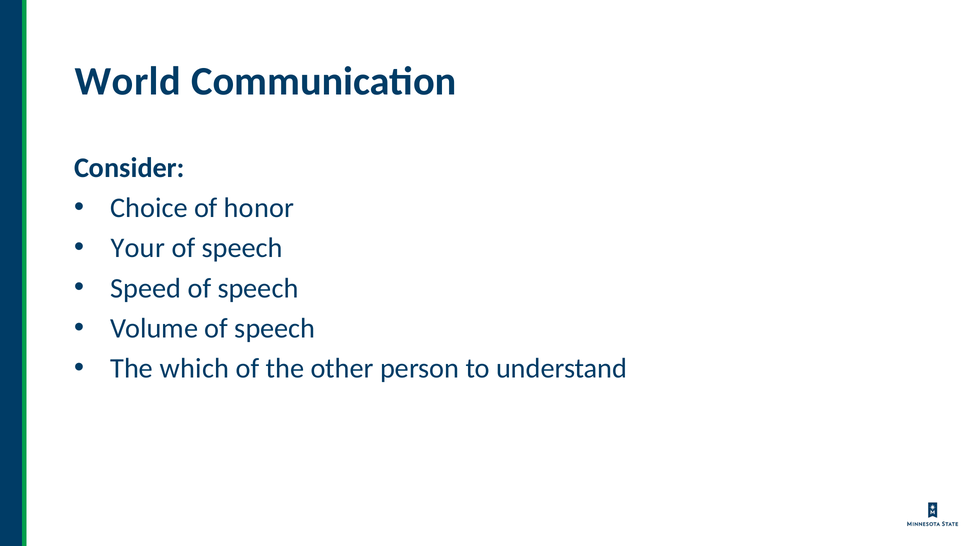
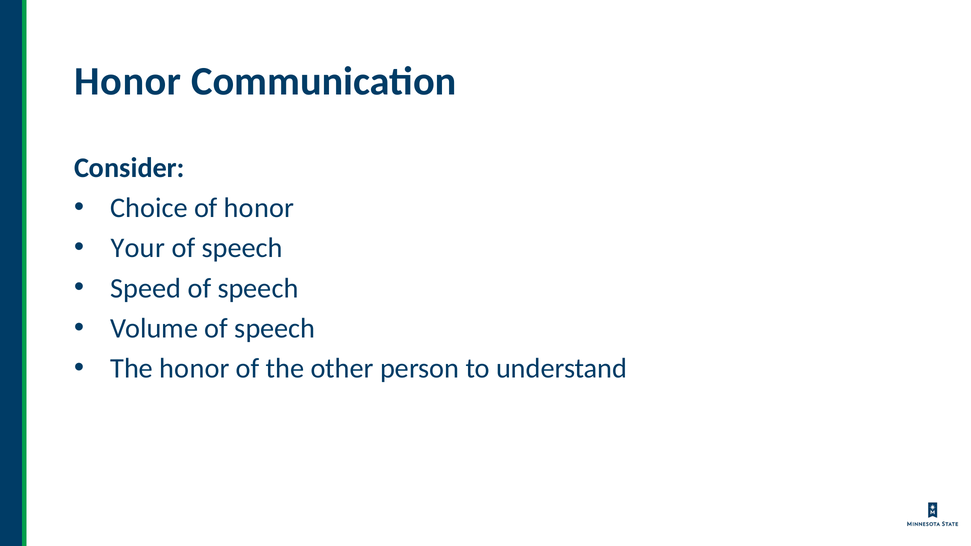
World: World -> Honor (128, 82)
The which: which -> honor (194, 368)
